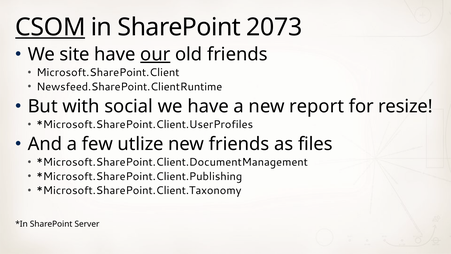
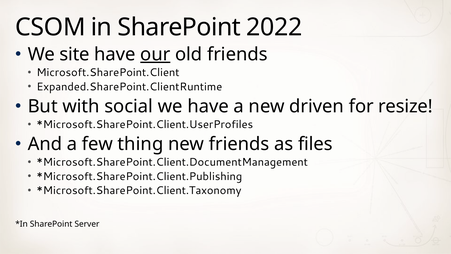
CSOM underline: present -> none (50, 27)
2073: 2073 -> 2022 (274, 27)
Newsfeed.SharePoint.ClientRuntime: Newsfeed.SharePoint.ClientRuntime -> Expanded.SharePoint.ClientRuntime (129, 87)
report: report -> driven (317, 106)
utlize: utlize -> thing (140, 144)
